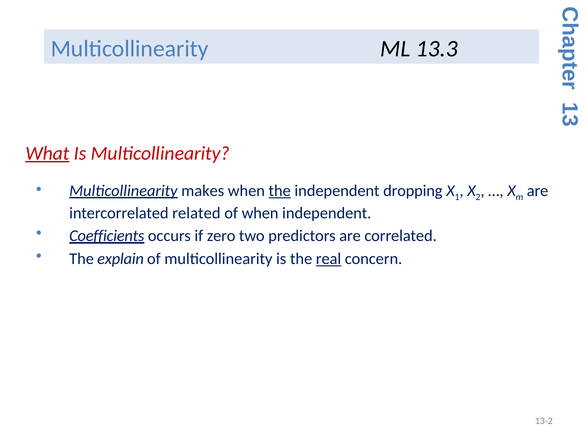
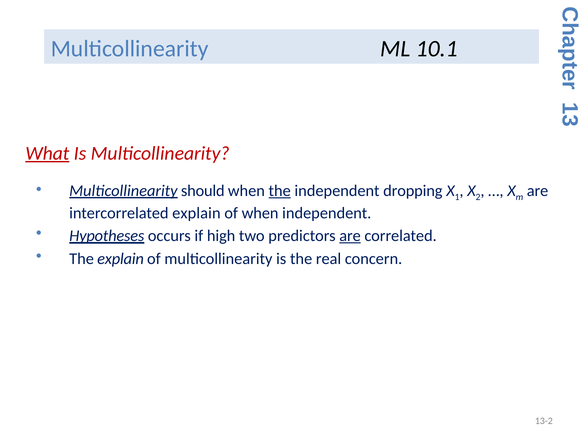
13.3: 13.3 -> 10.1 (437, 49)
makes: makes -> should (203, 191)
intercorrelated related: related -> explain (196, 213)
Coefficients: Coefficients -> Hypotheses (107, 236)
zero: zero -> high (221, 236)
are underline: none -> present (350, 236)
real underline: present -> none (329, 259)
